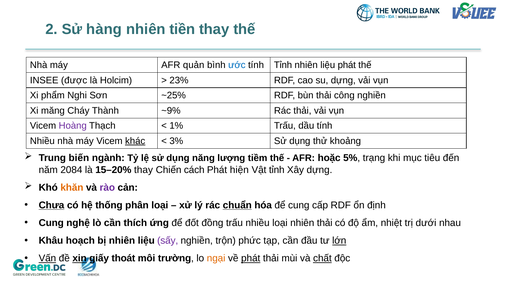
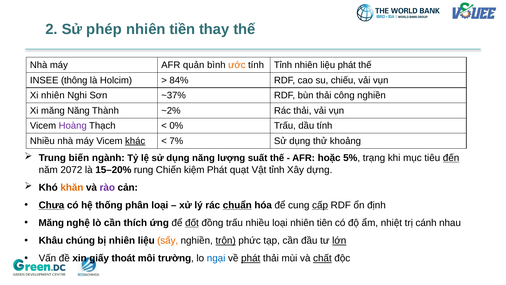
hàng: hàng -> phép (104, 29)
ước colour: blue -> orange (237, 65)
được: được -> thông (74, 80)
23%: 23% -> 84% (179, 80)
su dựng: dựng -> chiếu (343, 80)
Xi phẩm: phẩm -> nhiên (53, 95)
~25%: ~25% -> ~37% (174, 95)
măng Cháy: Cháy -> Năng (78, 110)
~9%: ~9% -> ~2% (171, 110)
1%: 1% -> 0% (176, 126)
3%: 3% -> 7% (176, 141)
tiềm: tiềm -> suất (258, 158)
đến underline: none -> present (451, 158)
2084: 2084 -> 2072 (71, 170)
15–20% thay: thay -> rung (144, 170)
cách: cách -> kiệm (194, 170)
hiện: hiện -> quạt (239, 170)
cấp underline: none -> present (320, 205)
Cung: Cung -> Măng (51, 223)
đốt underline: none -> present (192, 223)
nhiên thải: thải -> tiên (325, 223)
dưới: dưới -> cánh (426, 223)
hoạch: hoạch -> chúng (80, 240)
sấy colour: purple -> orange (168, 240)
trộn underline: none -> present (226, 240)
Vấn underline: present -> none (47, 258)
xin underline: present -> none (80, 258)
ngại colour: orange -> blue (216, 258)
